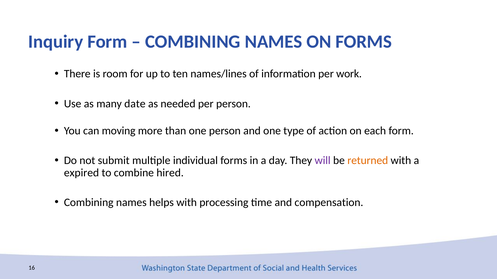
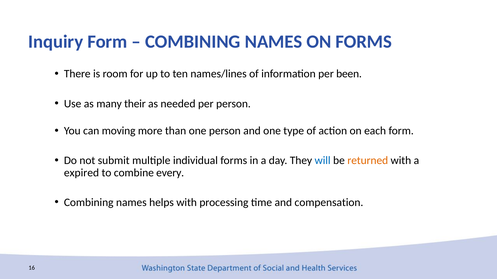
work: work -> been (349, 74)
date: date -> their (135, 104)
will colour: purple -> blue (323, 161)
hired: hired -> every (170, 173)
